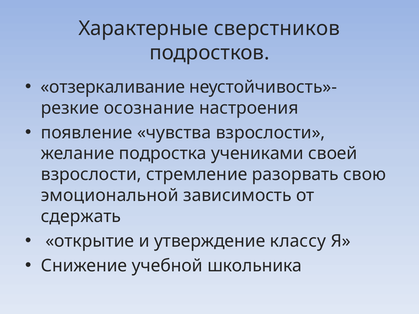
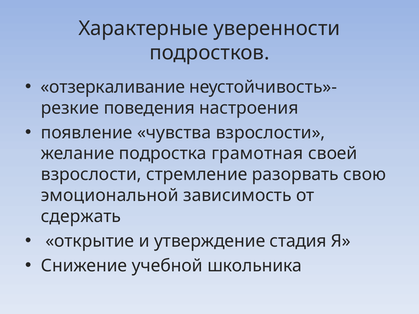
сверстников: сверстников -> уверенности (277, 28)
осознание: осознание -> поведения (149, 108)
учениками: учениками -> грамотная (257, 154)
классу: классу -> стадия (298, 241)
